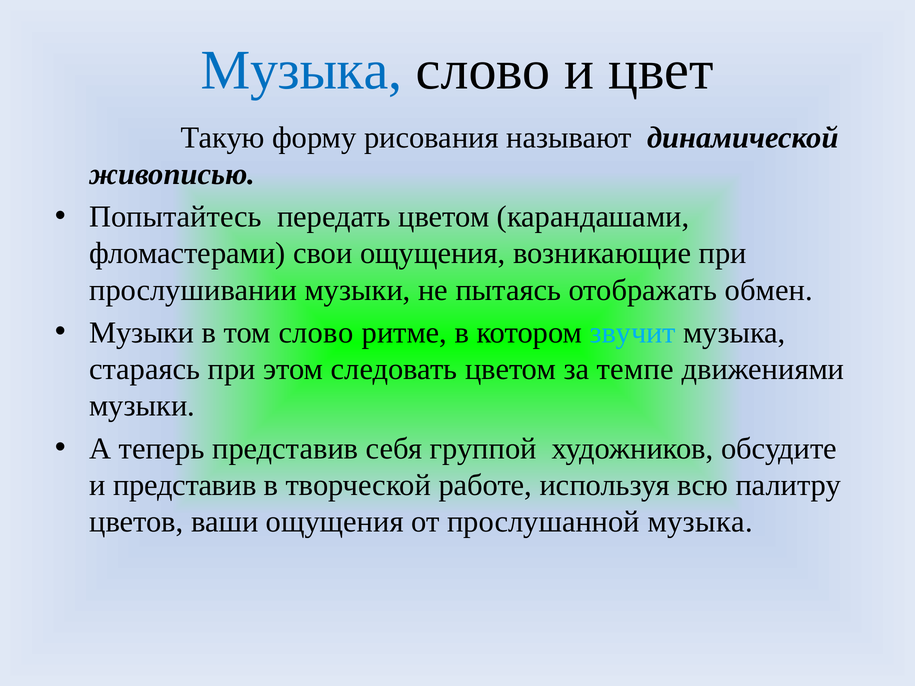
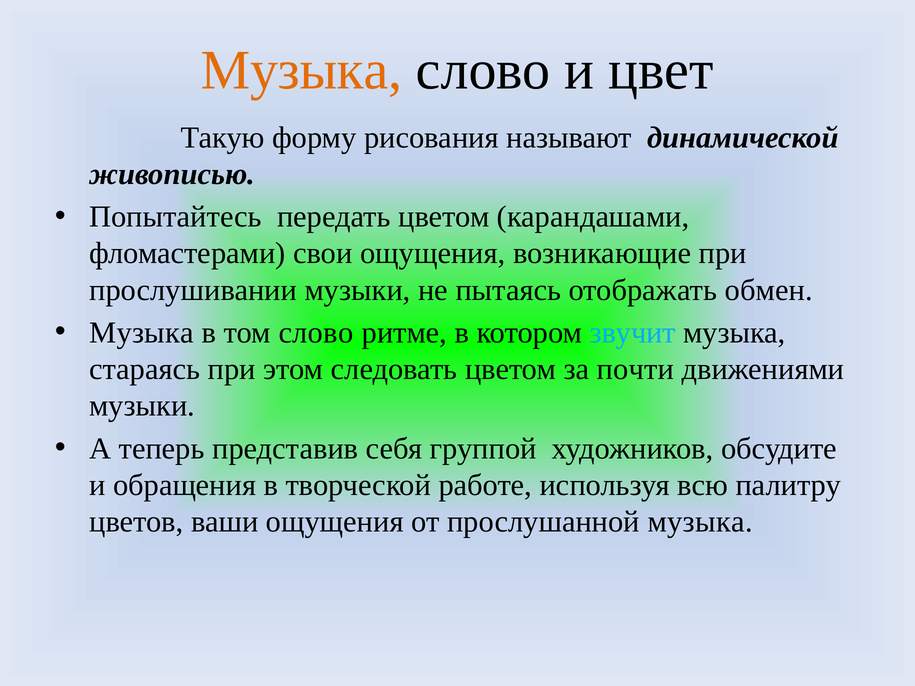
Музыка colour: blue -> orange (302, 70)
Музыки: Музыки -> Музыка (141, 333)
темпе: темпе -> почти (635, 369)
и представив: представив -> обращения (185, 485)
